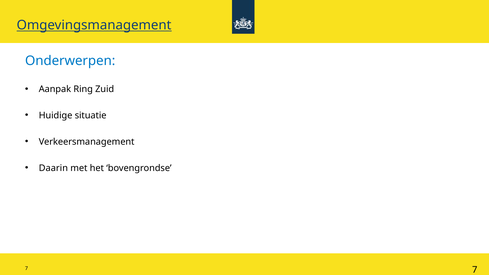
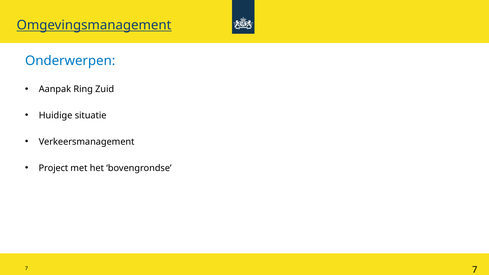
Daarin: Daarin -> Project (53, 168)
